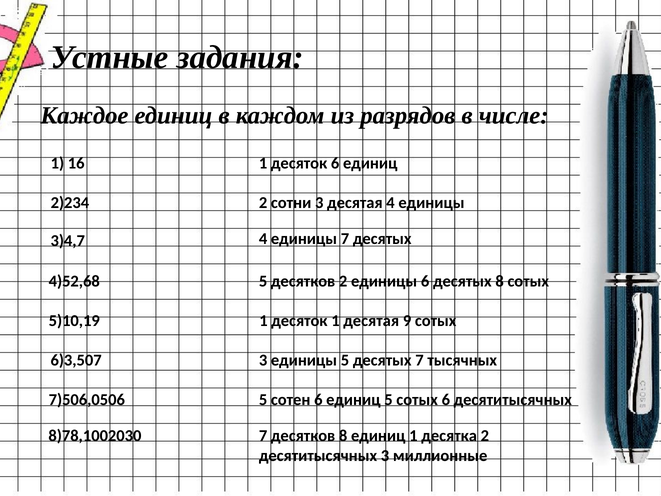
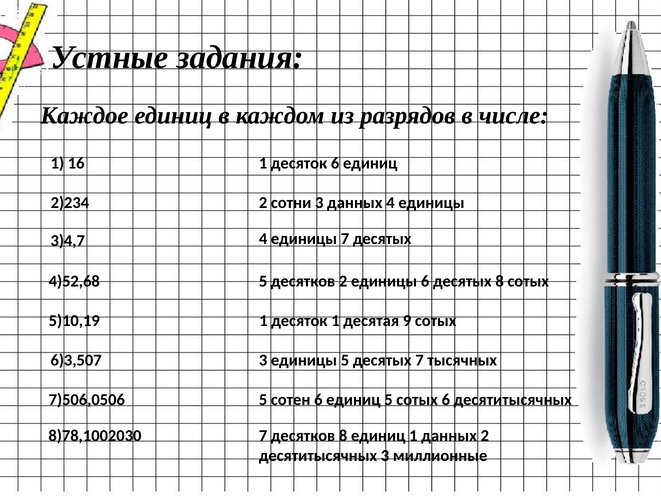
3 десятая: десятая -> данных (355, 203)
1 десятка: десятка -> данных (449, 436)
